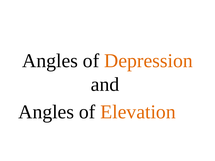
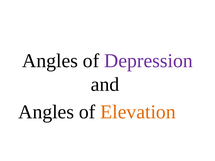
Depression colour: orange -> purple (148, 61)
